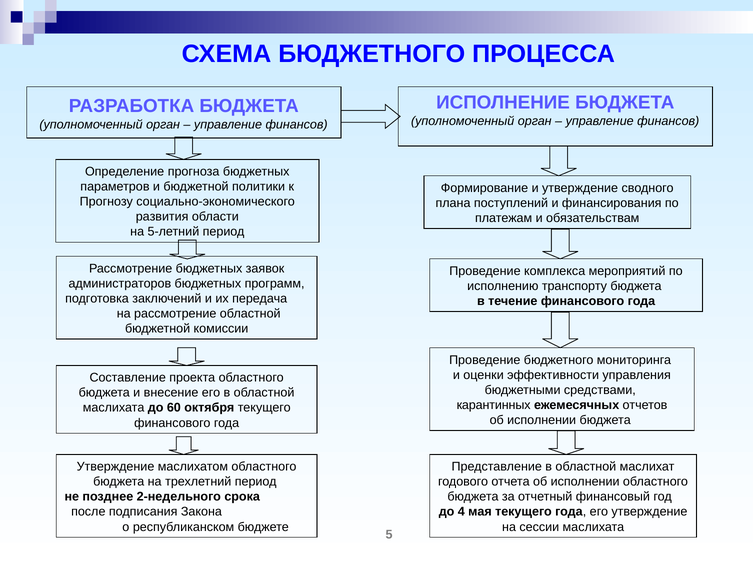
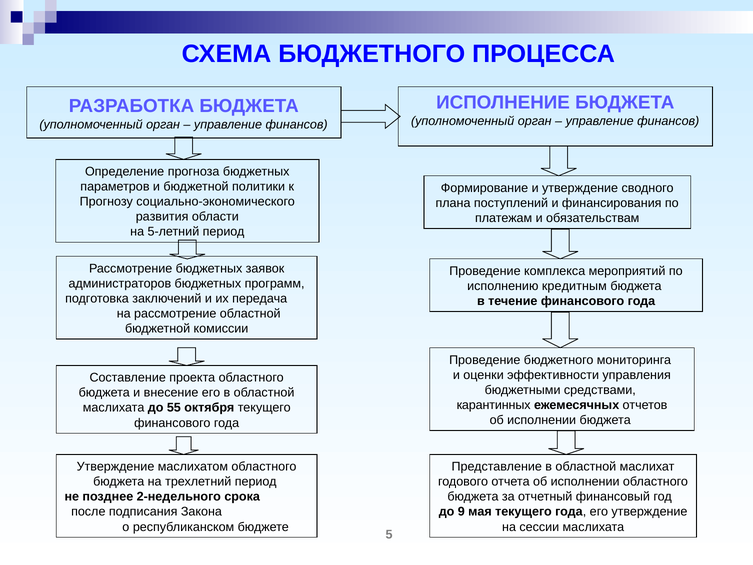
транспорту: транспорту -> кредитным (574, 286)
60: 60 -> 55 (174, 408)
4: 4 -> 9 (461, 512)
